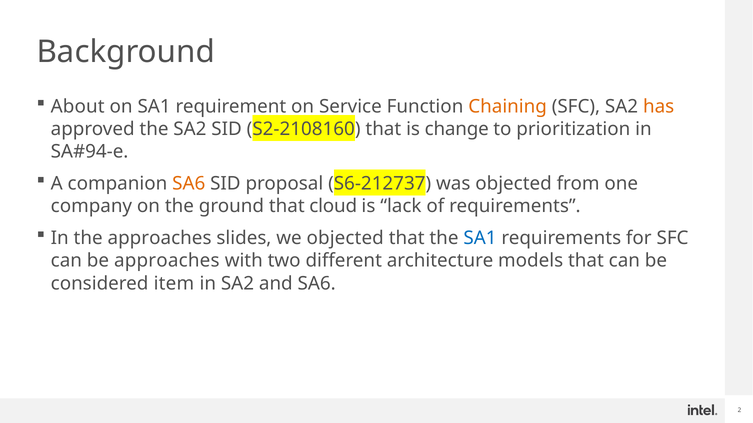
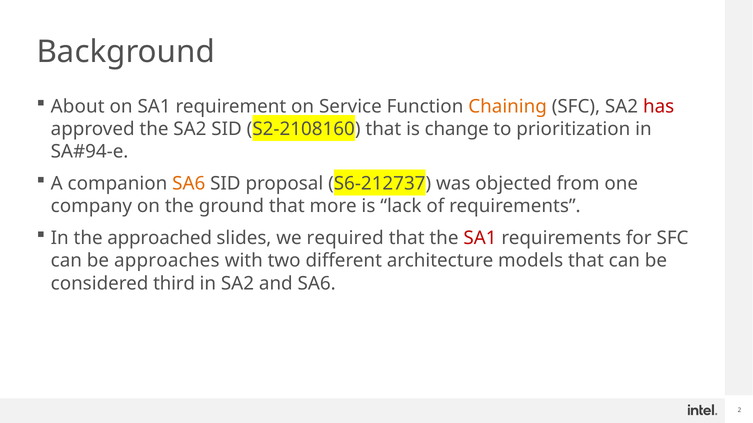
has colour: orange -> red (659, 107)
cloud: cloud -> more (333, 206)
the approaches: approaches -> approached (160, 238)
we objected: objected -> required (345, 238)
SA1 colour: blue -> red (480, 238)
item: item -> third (174, 284)
